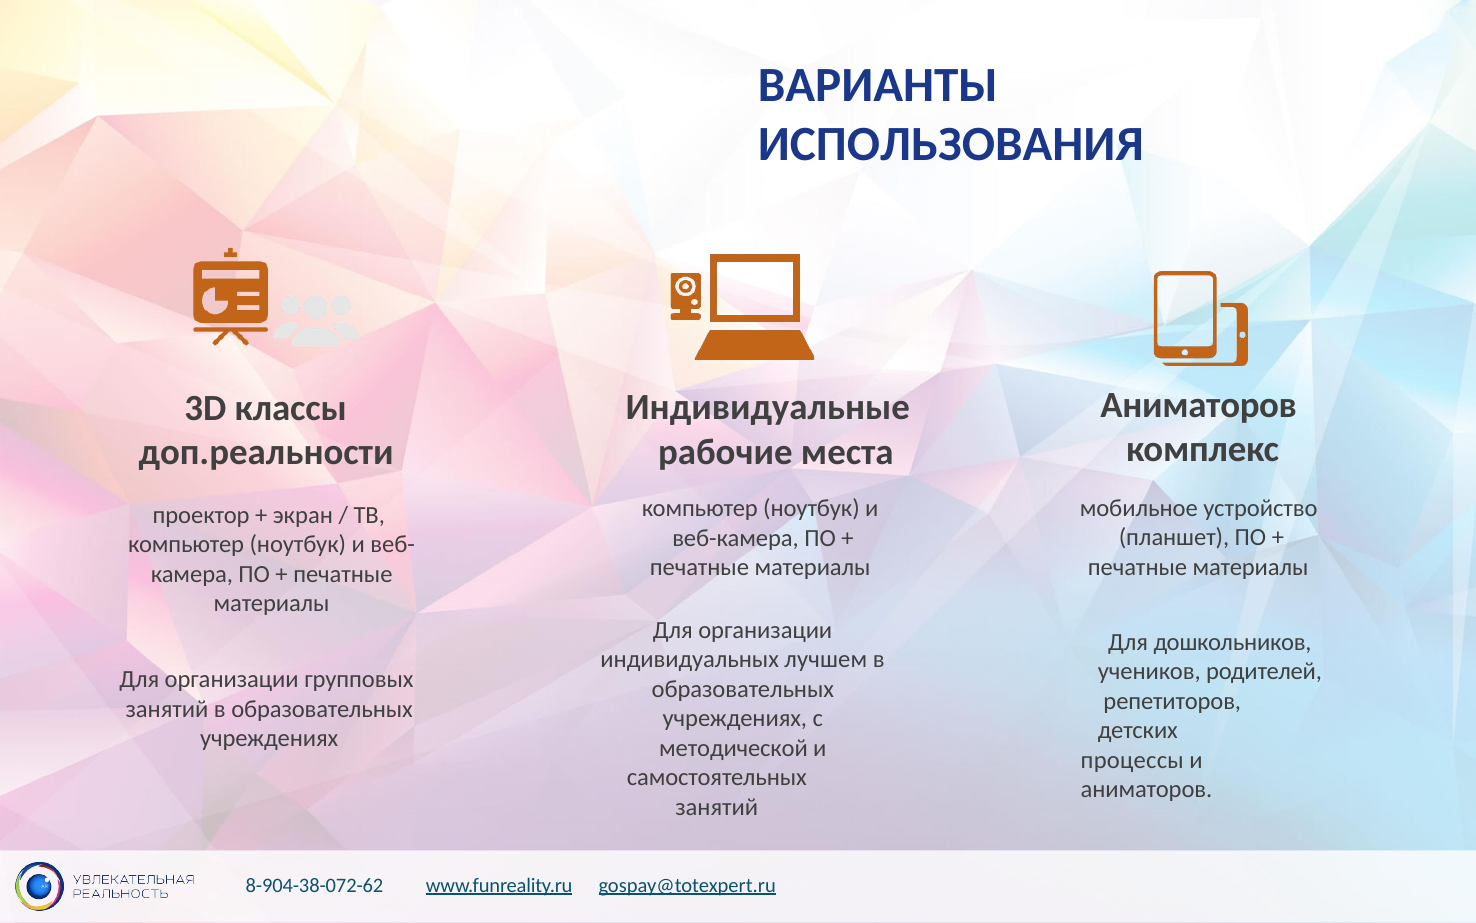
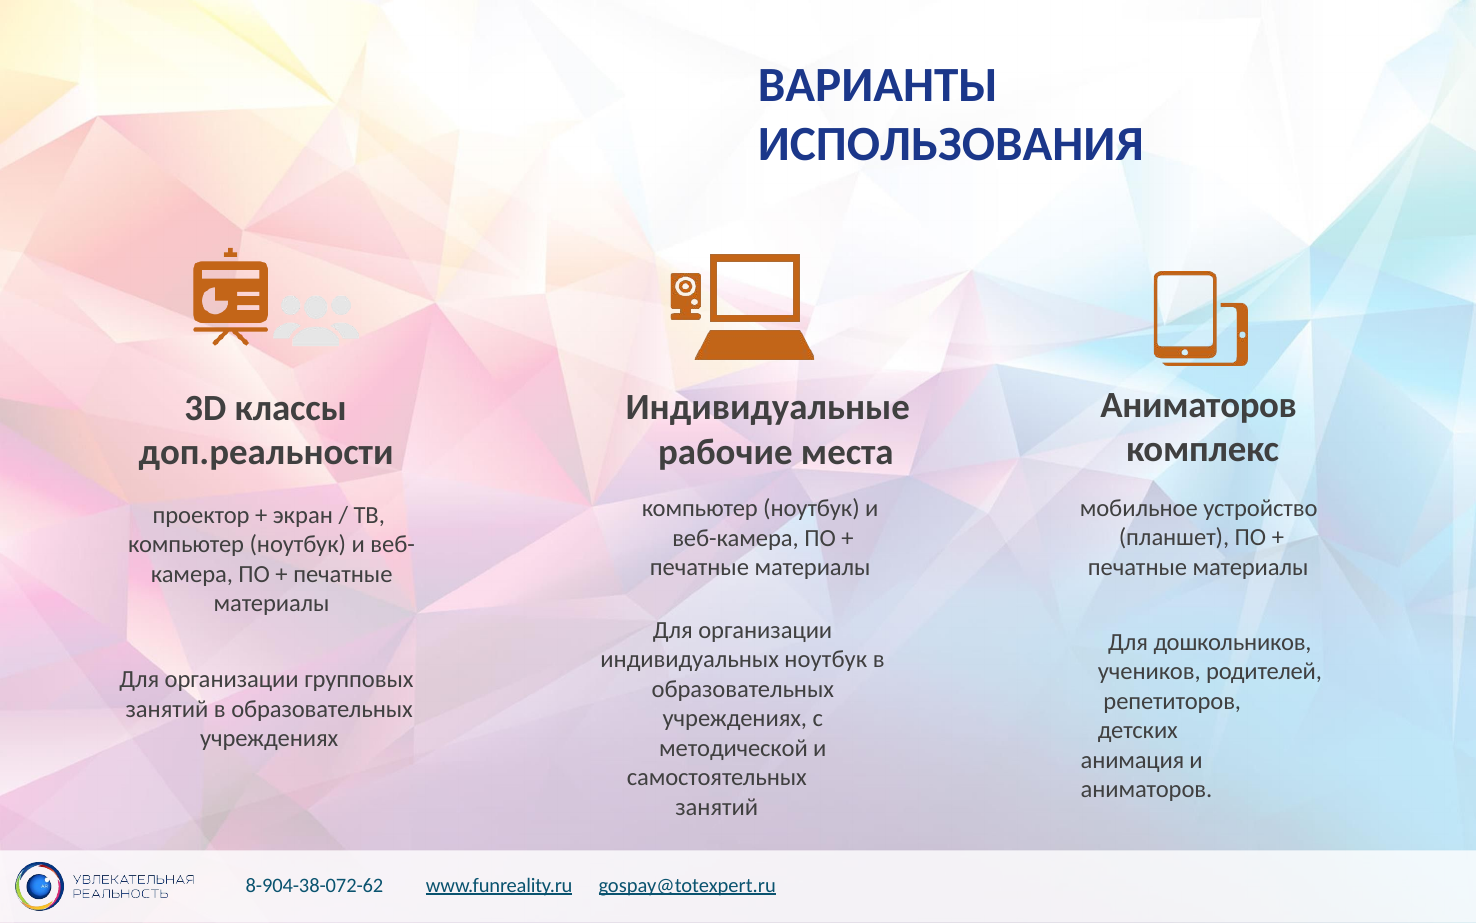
индивидуальных лучшем: лучшем -> ноутбук (826, 660)
процессы: процессы -> анимация (1132, 760)
